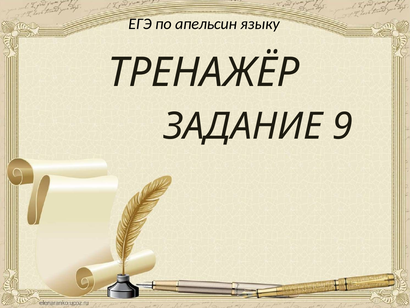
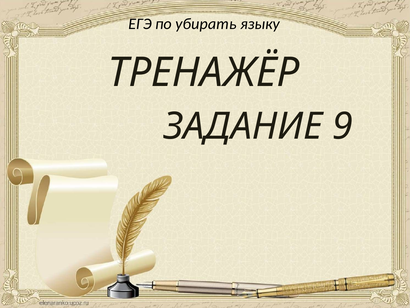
апельсин: апельсин -> убирать (206, 24)
